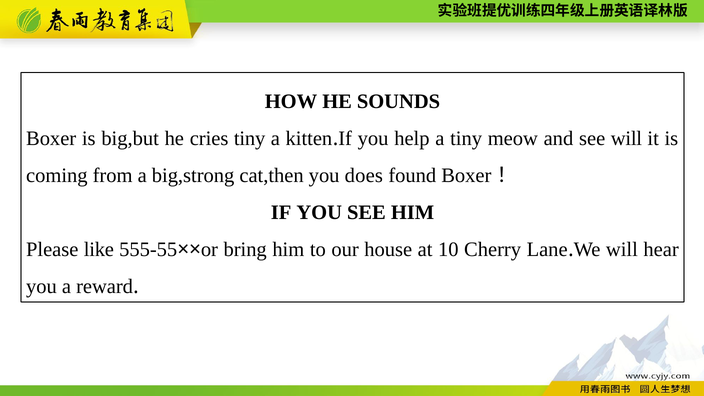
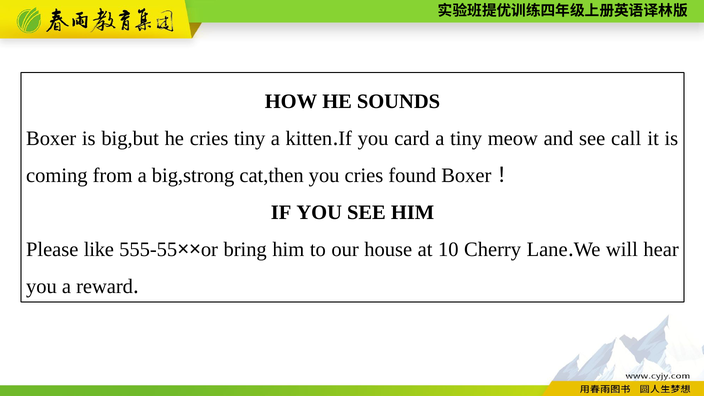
help: help -> card (412, 138)
see will: will -> call (626, 138)
you does: does -> cries (364, 175)
